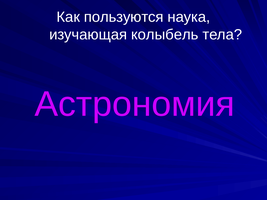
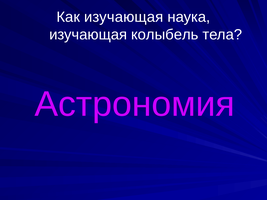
Как пользуются: пользуются -> изучающая (124, 17)
